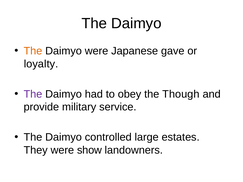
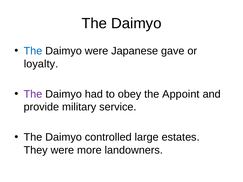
The colour: orange -> blue (33, 51)
Though: Though -> Appoint (181, 94)
show: show -> more (89, 150)
